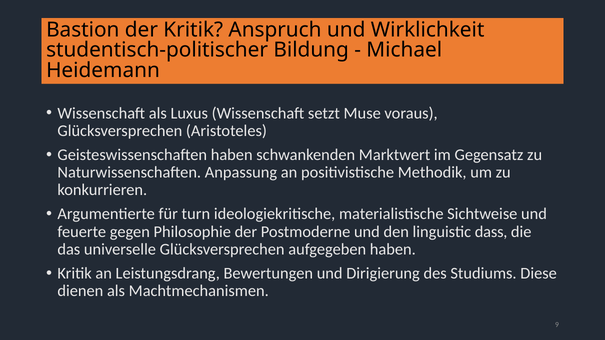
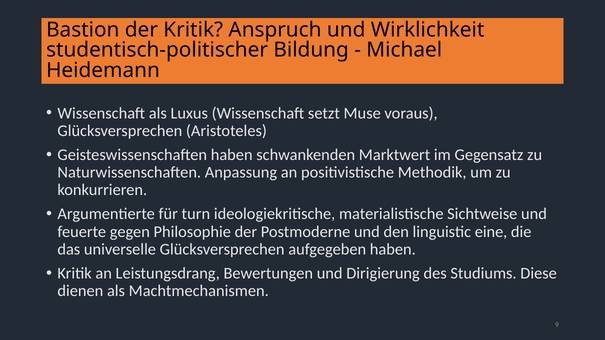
dass: dass -> eine (491, 232)
